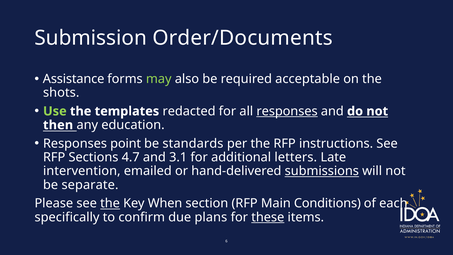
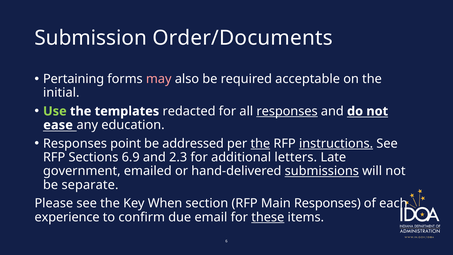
Assistance: Assistance -> Pertaining (74, 79)
may colour: light green -> pink (159, 79)
shots: shots -> initial (61, 93)
then: then -> ease (58, 125)
standards: standards -> addressed (193, 143)
the underline: none -> present (260, 143)
instructions underline: none -> present (336, 143)
4.7: 4.7 -> 6.9 (131, 157)
3.1: 3.1 -> 2.3 (178, 157)
intervention: intervention -> government (82, 171)
the underline: present -> none (110, 203)
Main Conditions: Conditions -> Responses (327, 203)
specifically: specifically -> experience (67, 217)
plans: plans -> email (211, 217)
